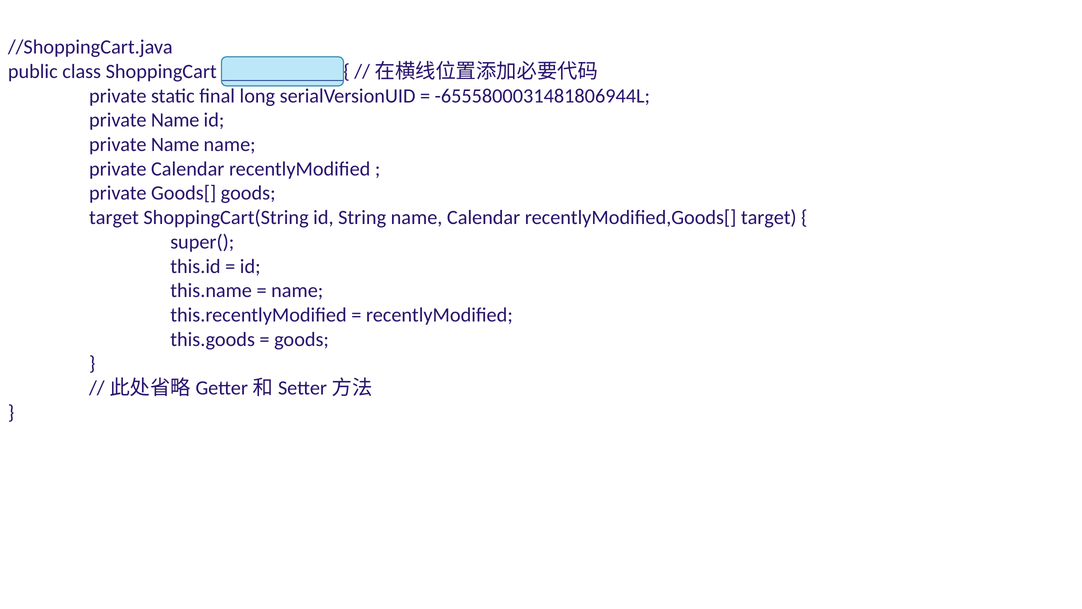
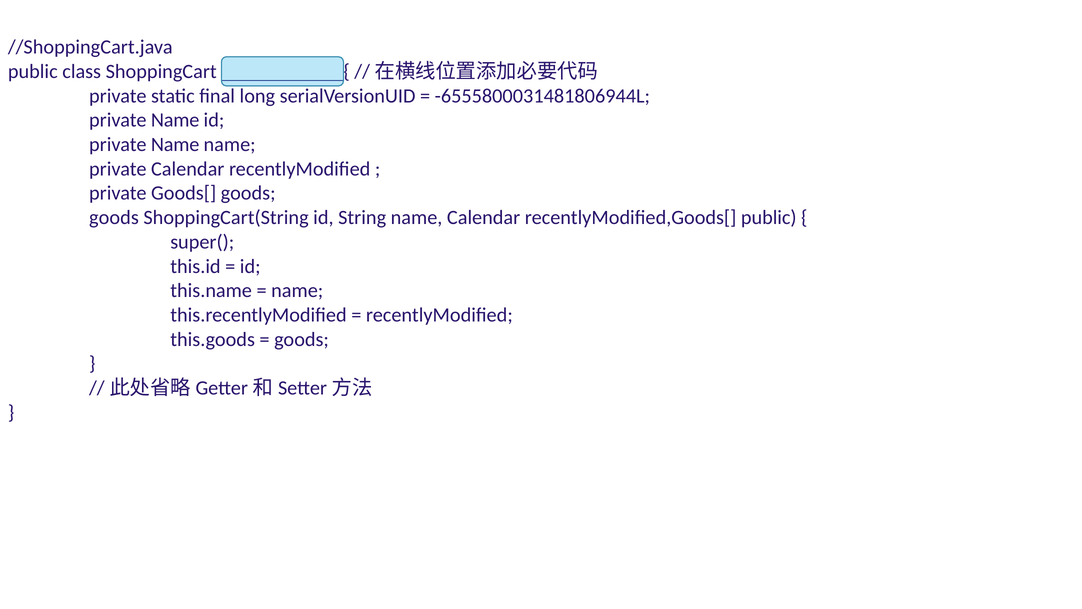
target: target -> goods (114, 217)
recentlyModified,Goods[ target: target -> public (769, 217)
